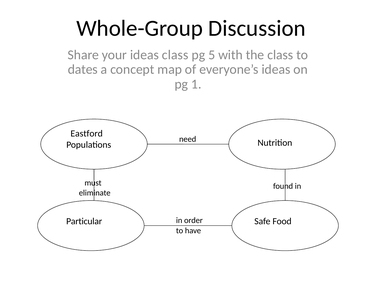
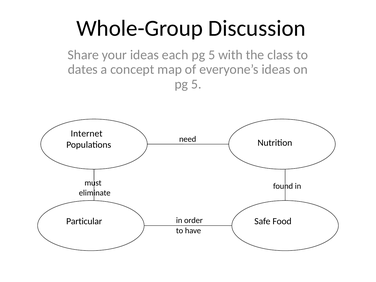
ideas class: class -> each (175, 55)
1: 1 -> 5 (196, 84)
Eastford: Eastford -> Internet (87, 133)
